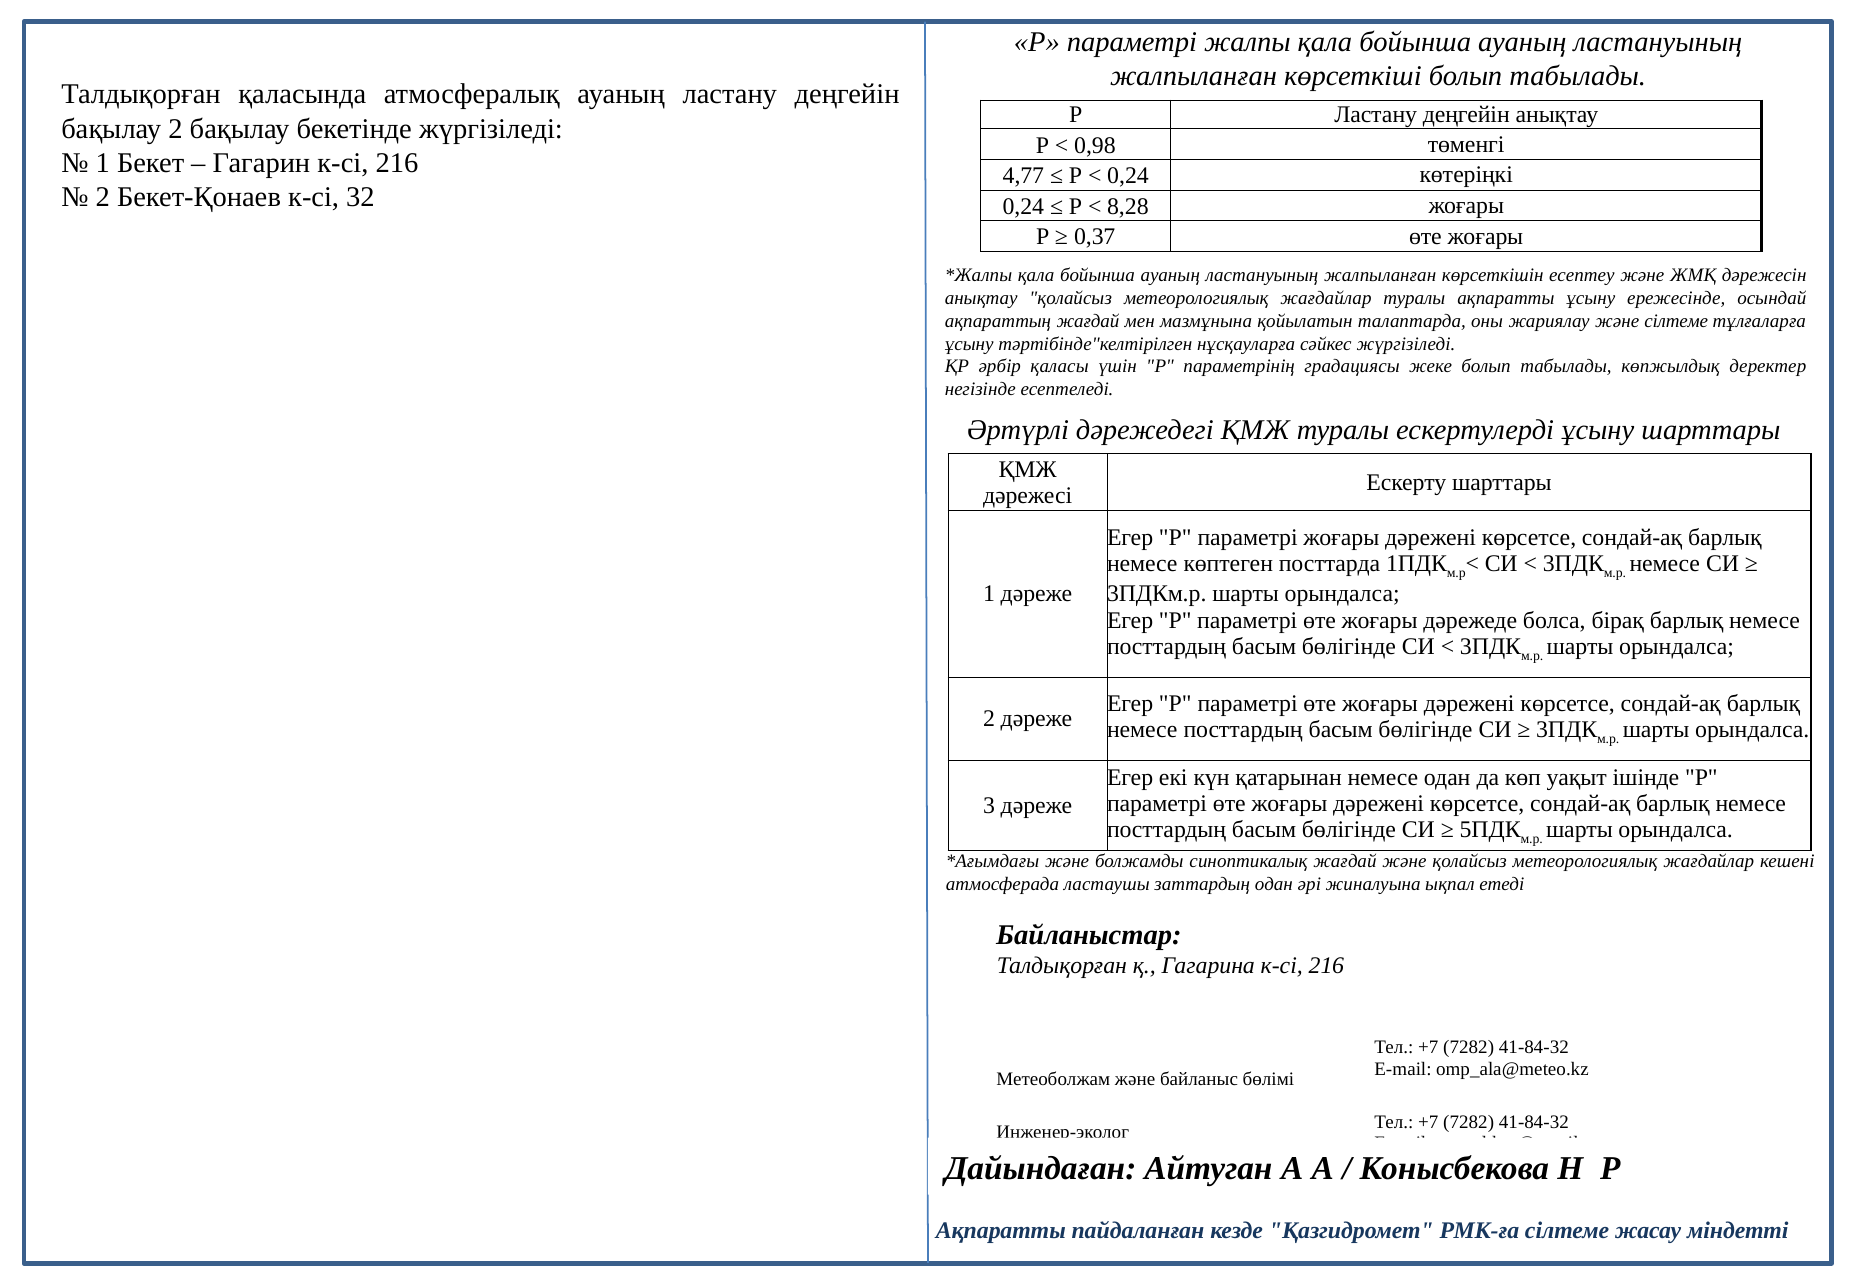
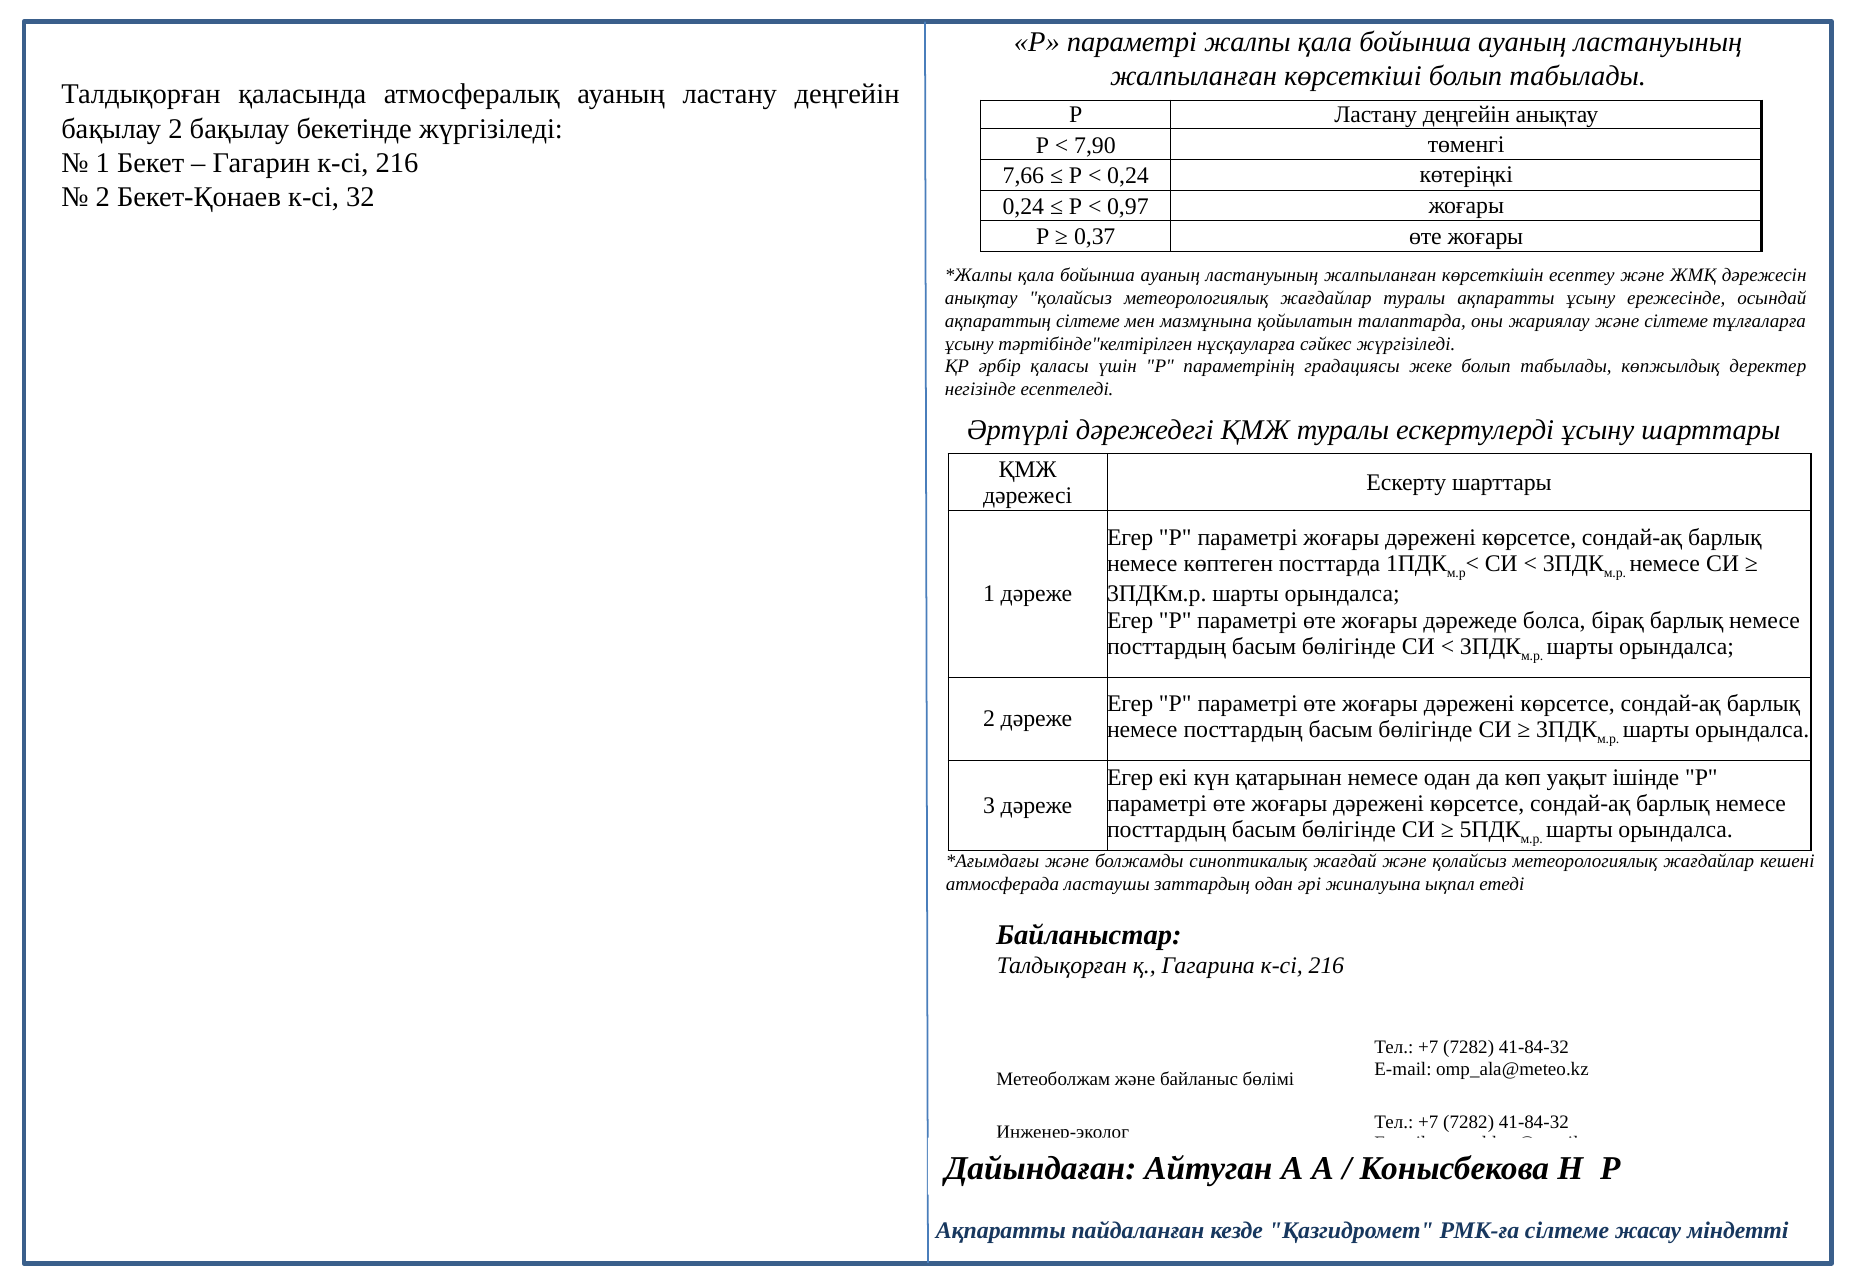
0,98: 0,98 -> 7,90 (1095, 145)
4,77: 4,77 -> 7,66 (1023, 176)
8,28: 8,28 -> 0,97 (1128, 206)
ақпараттың жағдай: жағдай -> сілтеме (1088, 321)
